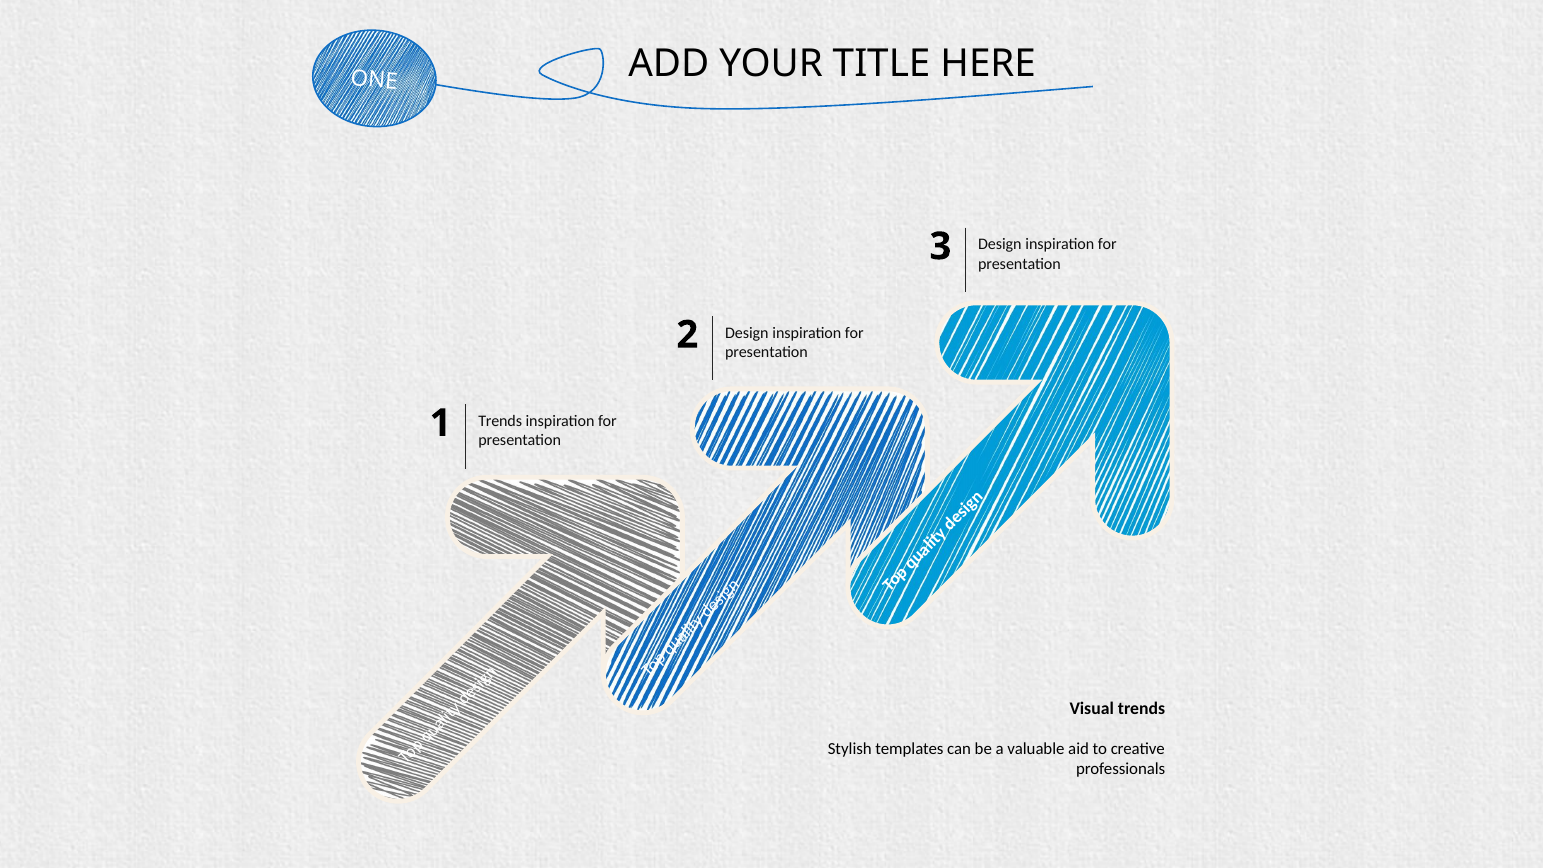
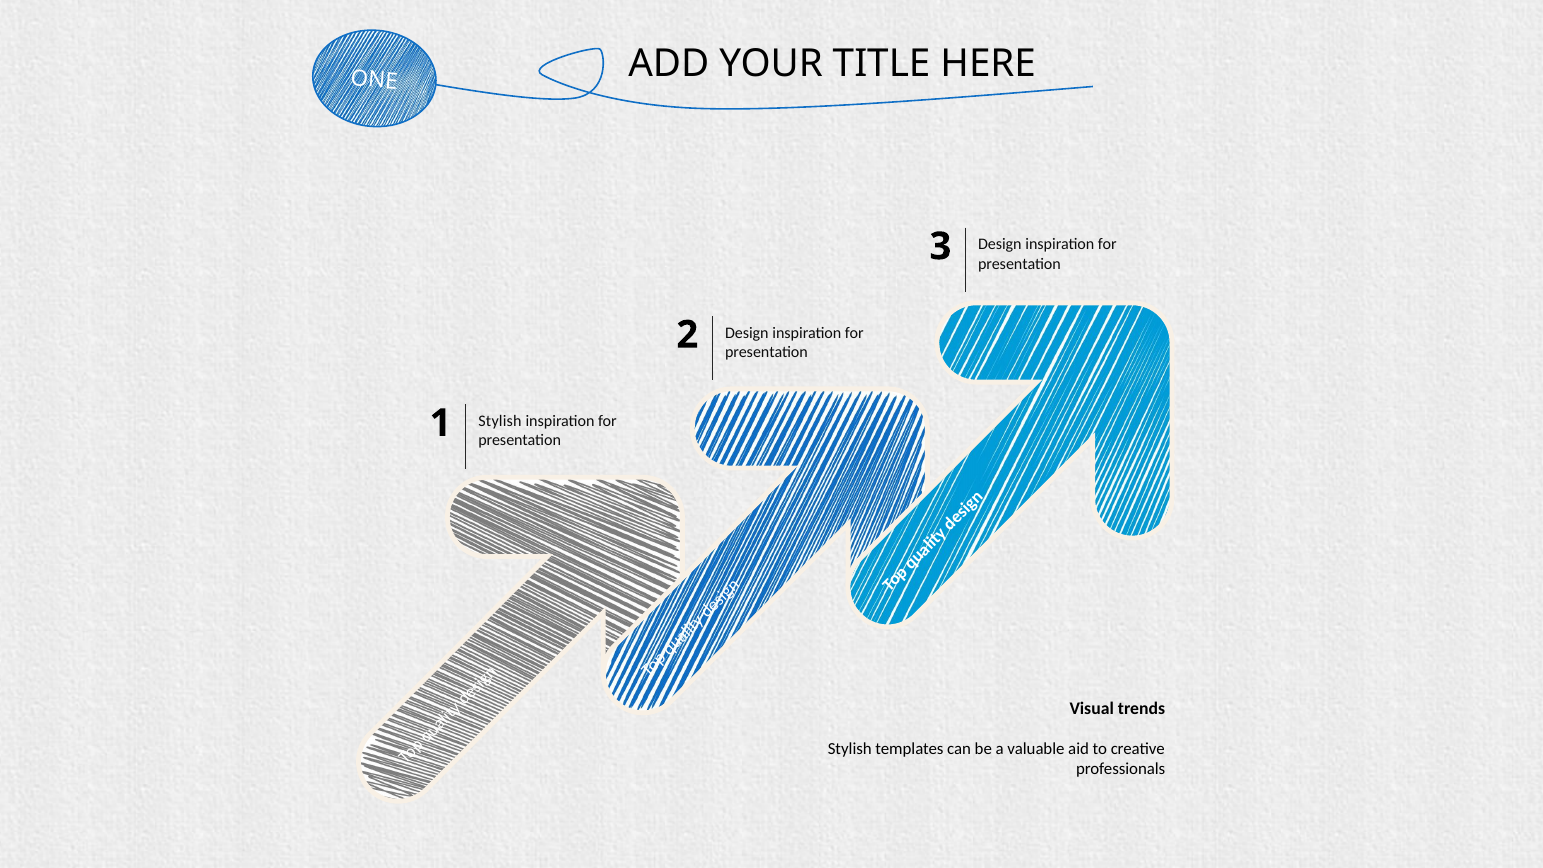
Trends: Trends -> Stylish (500, 421)
